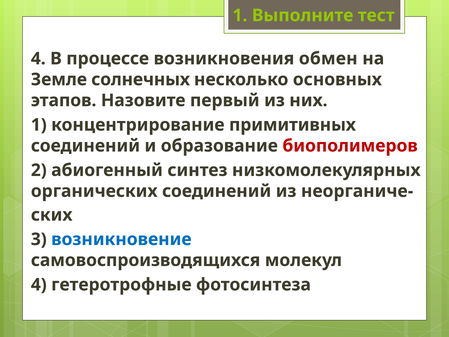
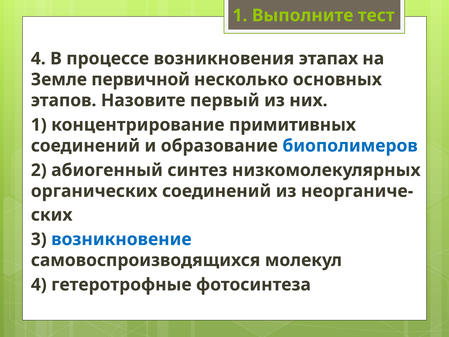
обмен: обмен -> этапах (328, 59)
солнечных: солнечных -> первичной (141, 79)
биополимеров colour: red -> blue (350, 146)
